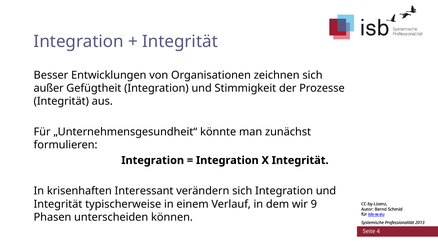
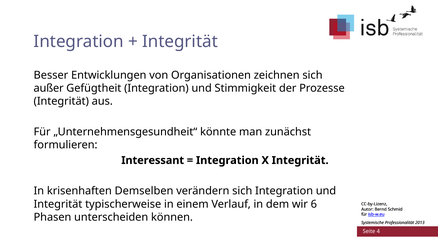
Integration: Integration -> Interessant (153, 161)
Interessant: Interessant -> Demselben (144, 191)
9: 9 -> 6 (314, 204)
